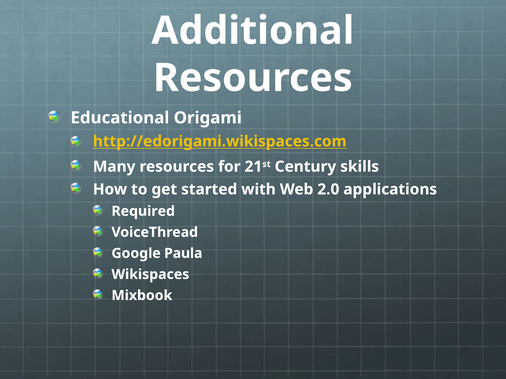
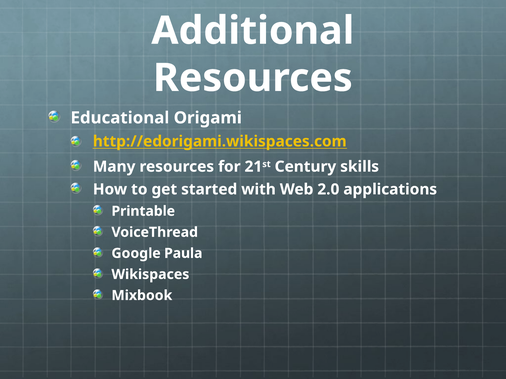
Required: Required -> Printable (143, 211)
